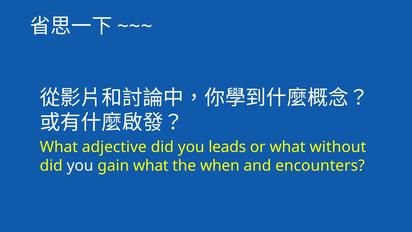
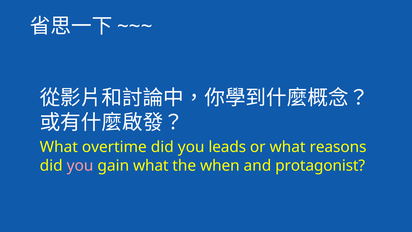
adjective: adjective -> overtime (114, 147)
without: without -> reasons (338, 147)
you colour: white -> pink (80, 166)
encounters: encounters -> protagonist (320, 166)
